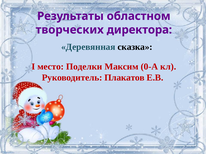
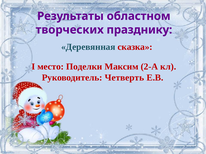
директора: директора -> празднику (139, 30)
сказка colour: black -> red (135, 47)
0-А: 0-А -> 2-А (149, 67)
Плакатов: Плакатов -> Четверть (124, 78)
